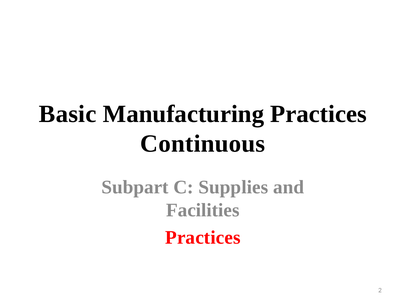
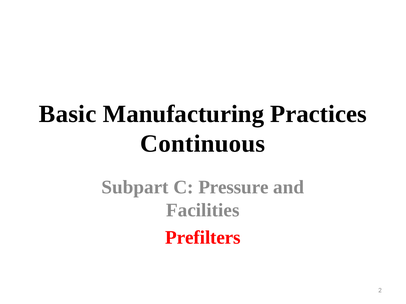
Supplies: Supplies -> Pressure (233, 187)
Practices: Practices -> Prefilters (203, 238)
